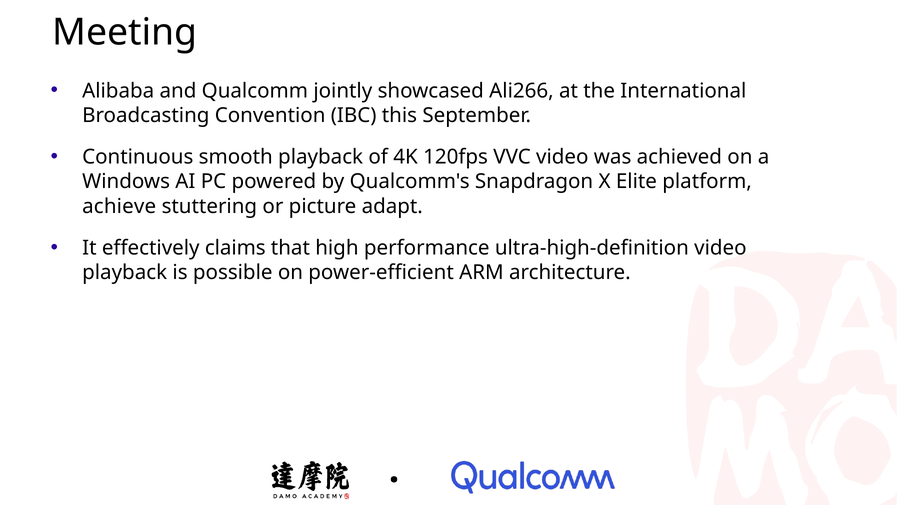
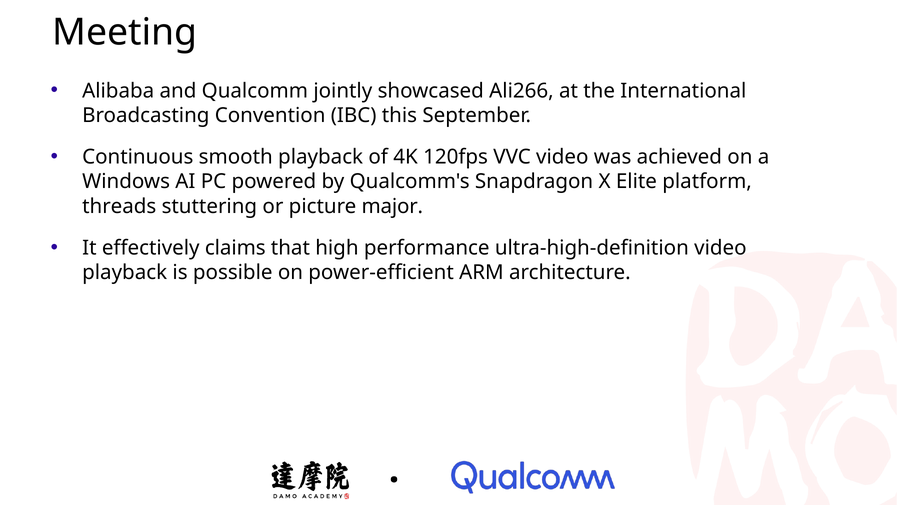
achieve: achieve -> threads (119, 206)
adapt: adapt -> major (392, 206)
